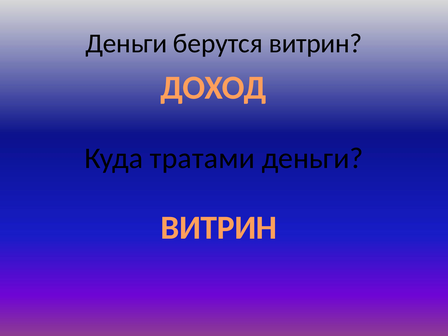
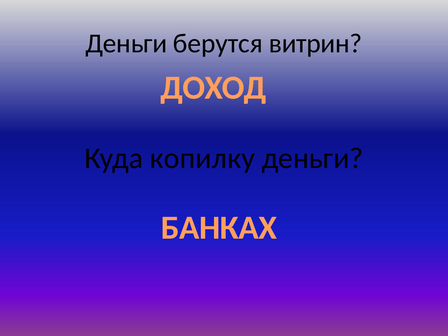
тратами: тратами -> копилку (202, 158)
ВИТРИН: ВИТРИН -> БАНКАХ (219, 228)
